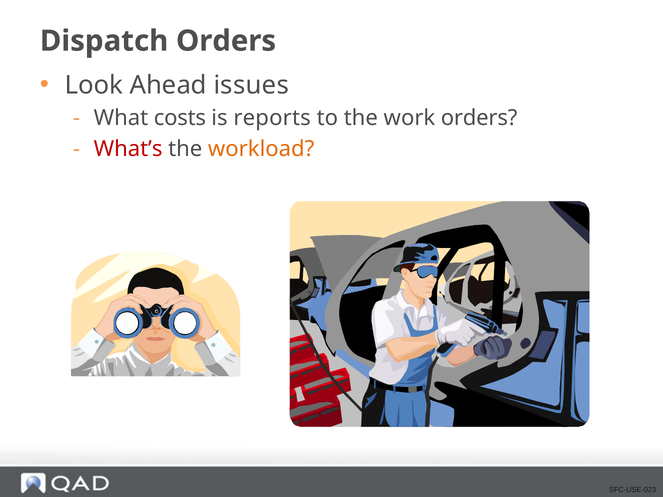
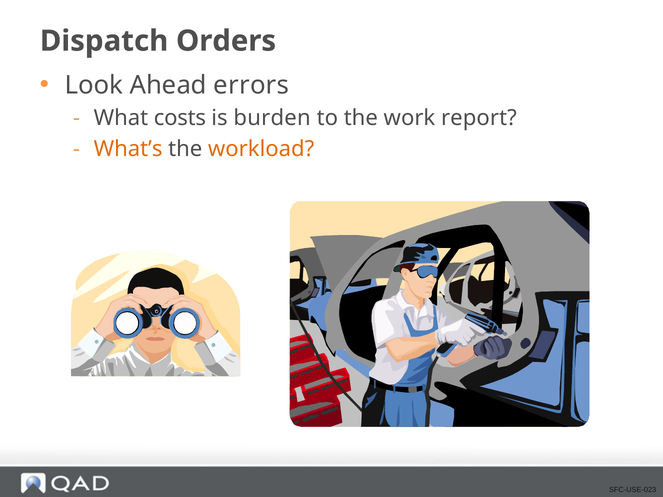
issues: issues -> errors (251, 85)
reports: reports -> burden (272, 118)
work orders: orders -> report (479, 118)
What’s colour: red -> orange (128, 149)
